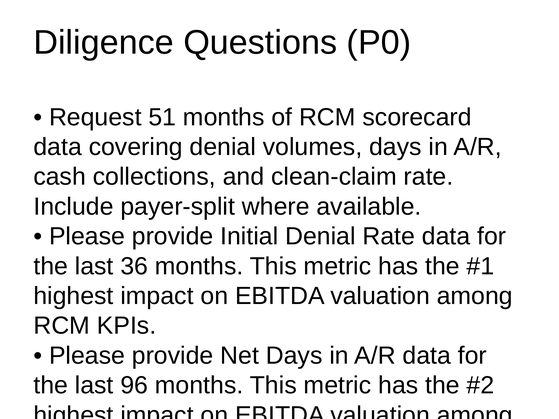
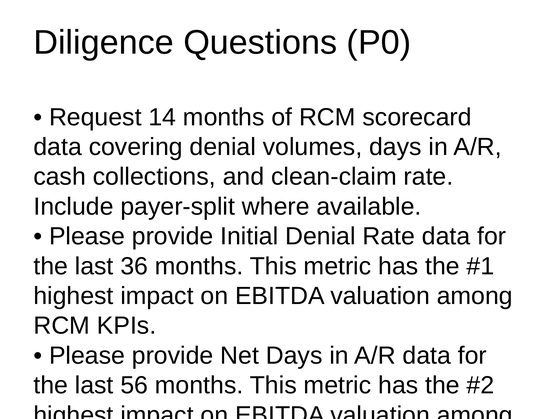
51: 51 -> 14 (162, 117)
96: 96 -> 56 (134, 386)
